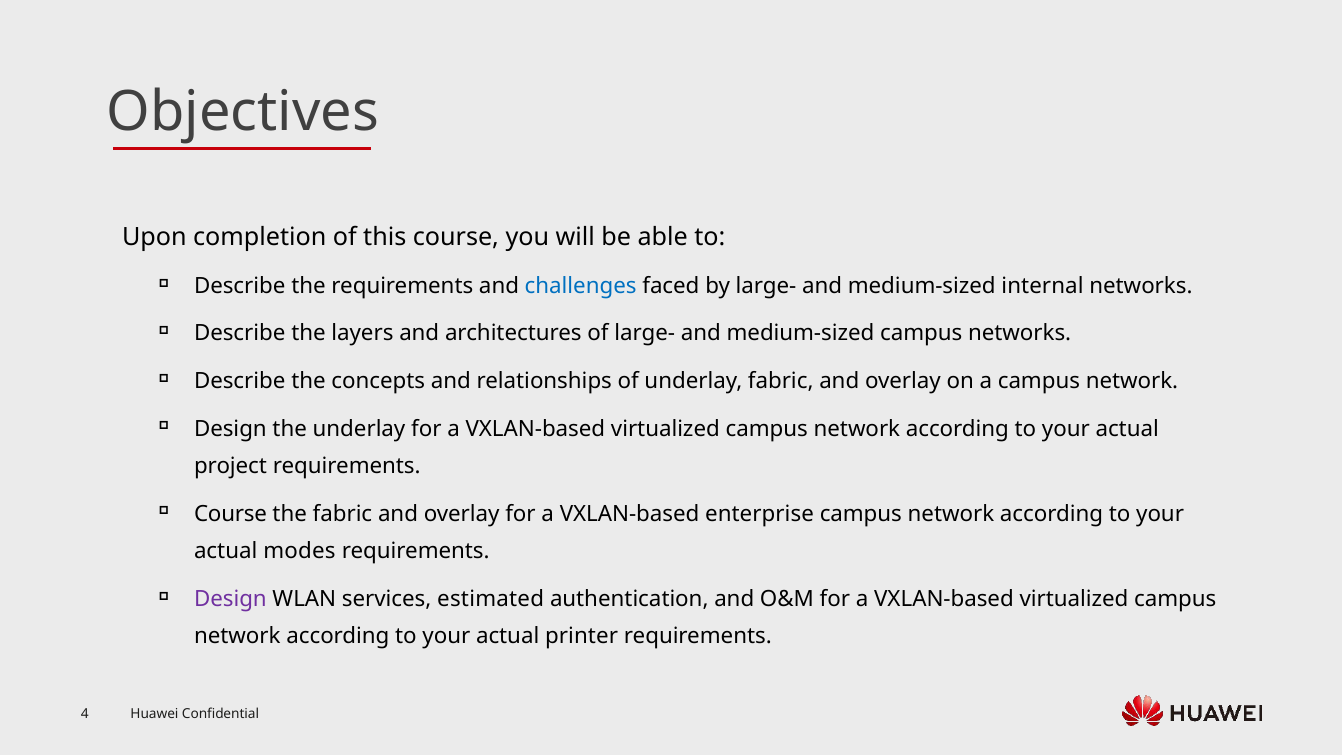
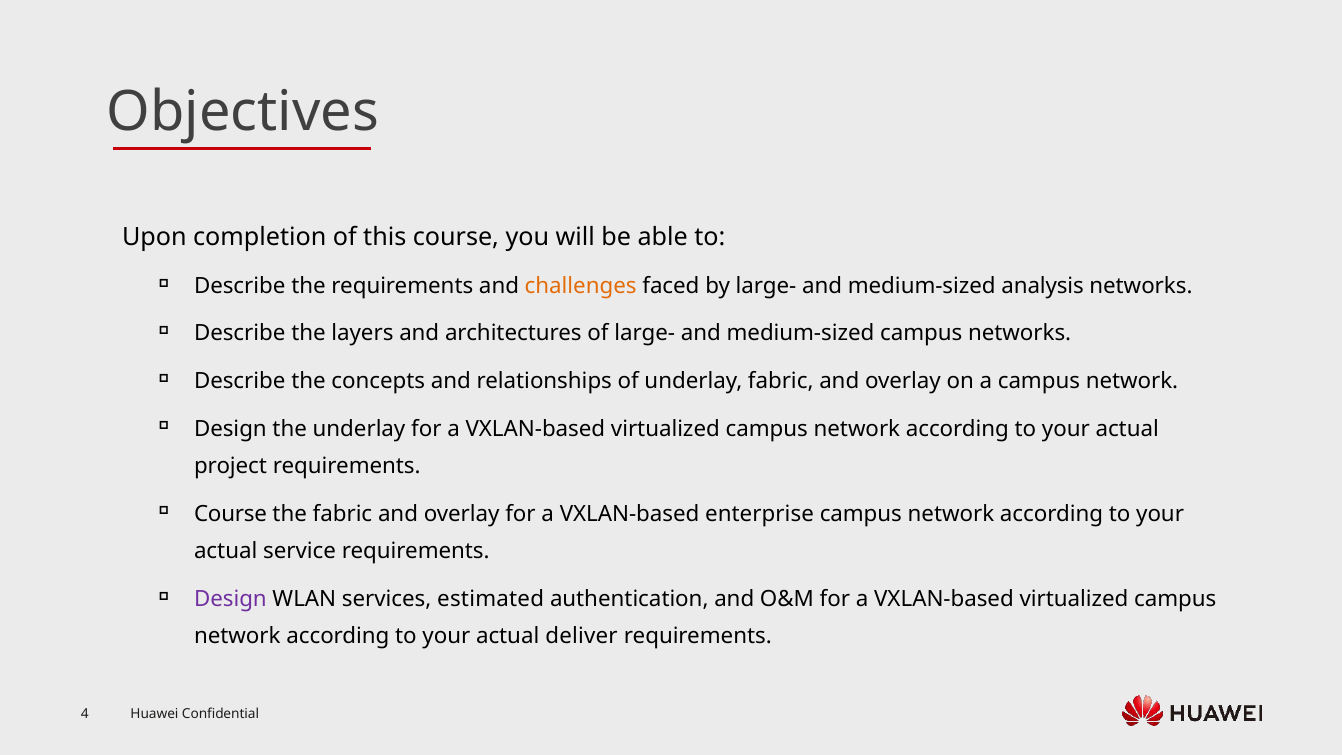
challenges colour: blue -> orange (581, 286)
internal: internal -> analysis (1043, 286)
modes: modes -> service (300, 551)
printer: printer -> deliver (581, 637)
